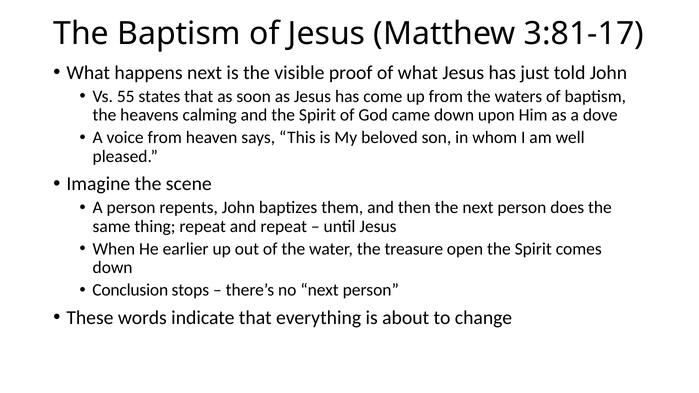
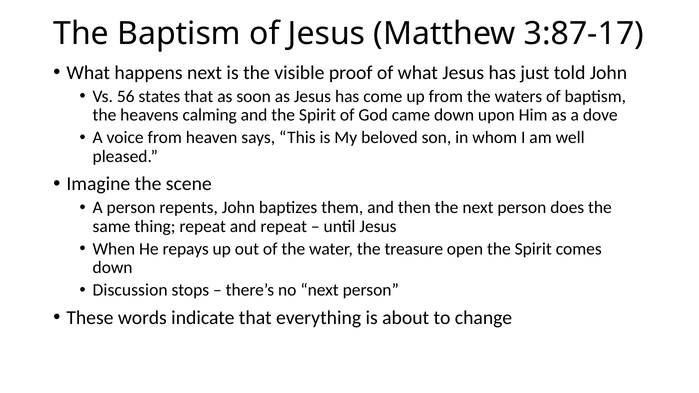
3:81-17: 3:81-17 -> 3:87-17 (584, 34)
55: 55 -> 56 (126, 96)
earlier: earlier -> repays (186, 249)
Conclusion: Conclusion -> Discussion (130, 290)
